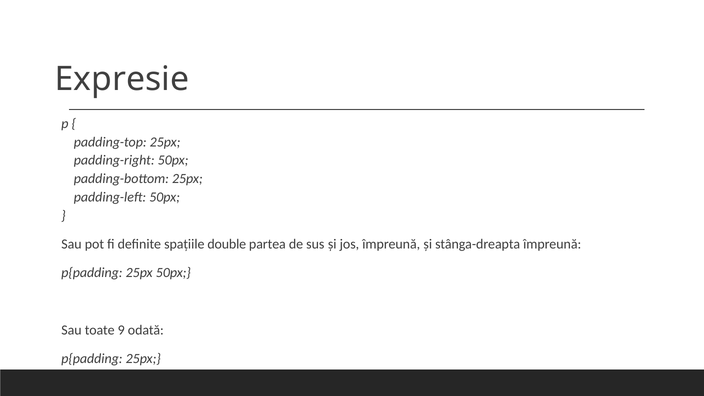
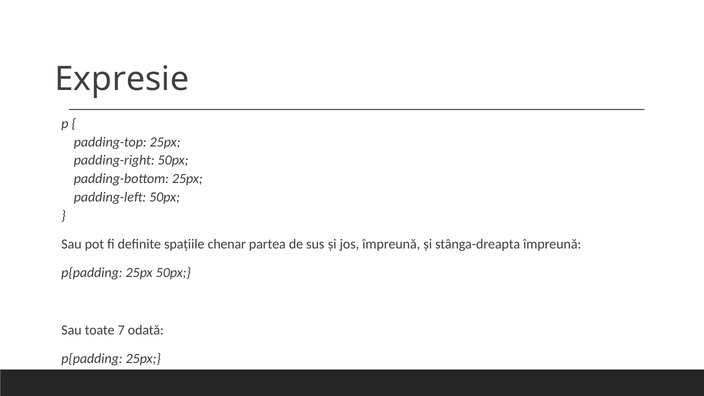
double: double -> chenar (227, 244)
9: 9 -> 7 (121, 330)
